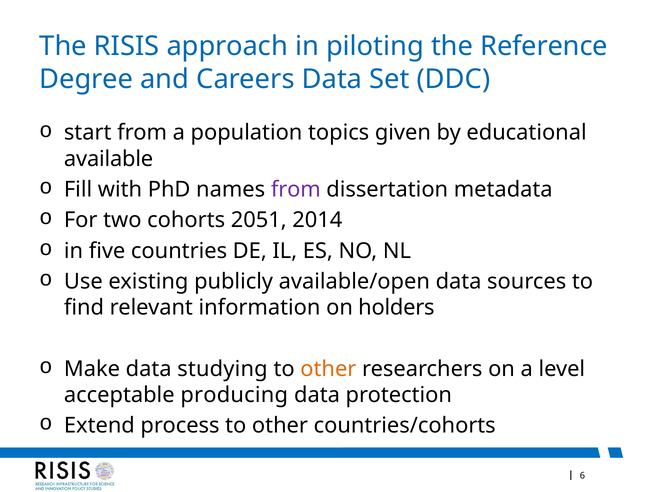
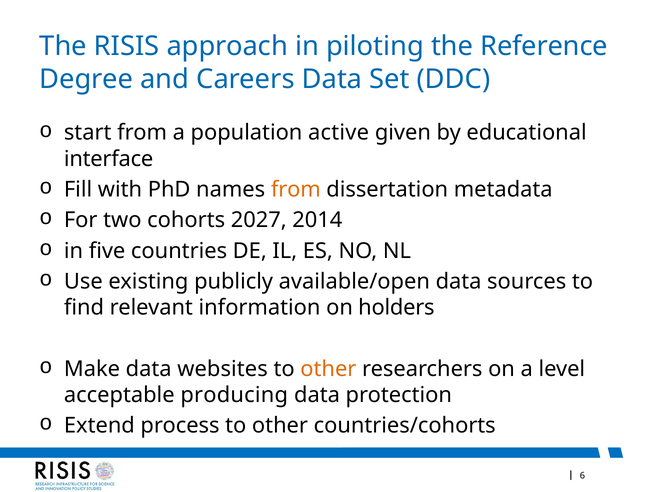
topics: topics -> active (339, 133)
available: available -> interface (109, 159)
from colour: purple -> orange (296, 190)
2051: 2051 -> 2027 (259, 220)
studying: studying -> websites (223, 369)
